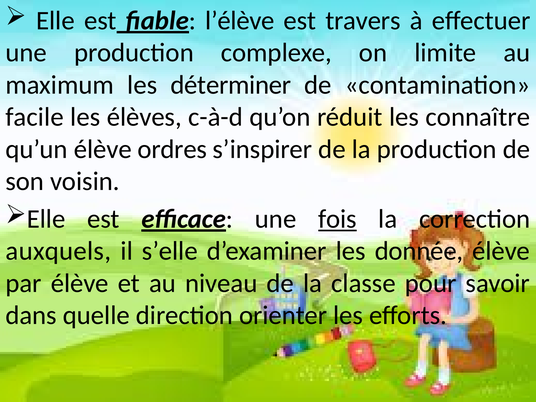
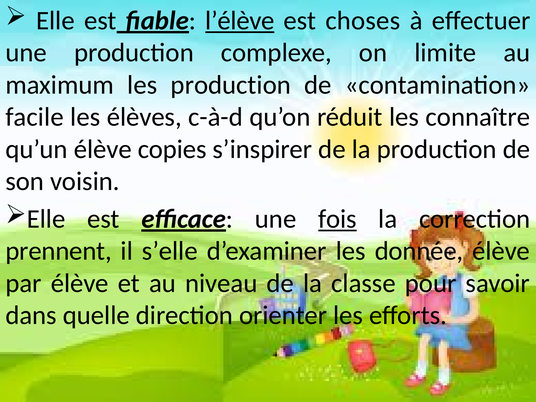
l’élève underline: none -> present (240, 21)
travers: travers -> choses (363, 21)
les déterminer: déterminer -> production (231, 85)
ordres: ordres -> copies (172, 149)
auxquels: auxquels -> prennent (59, 251)
